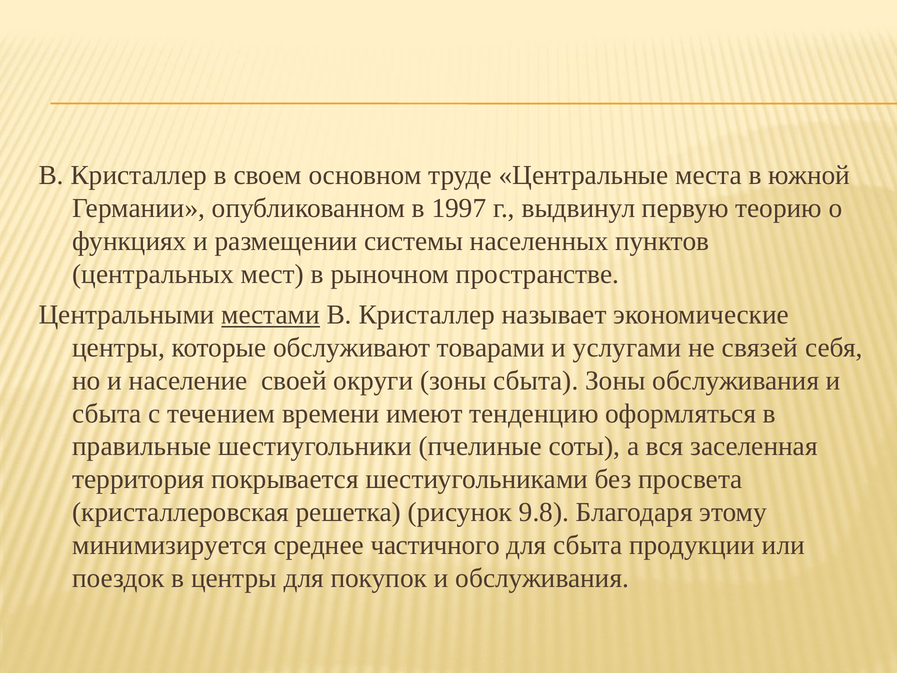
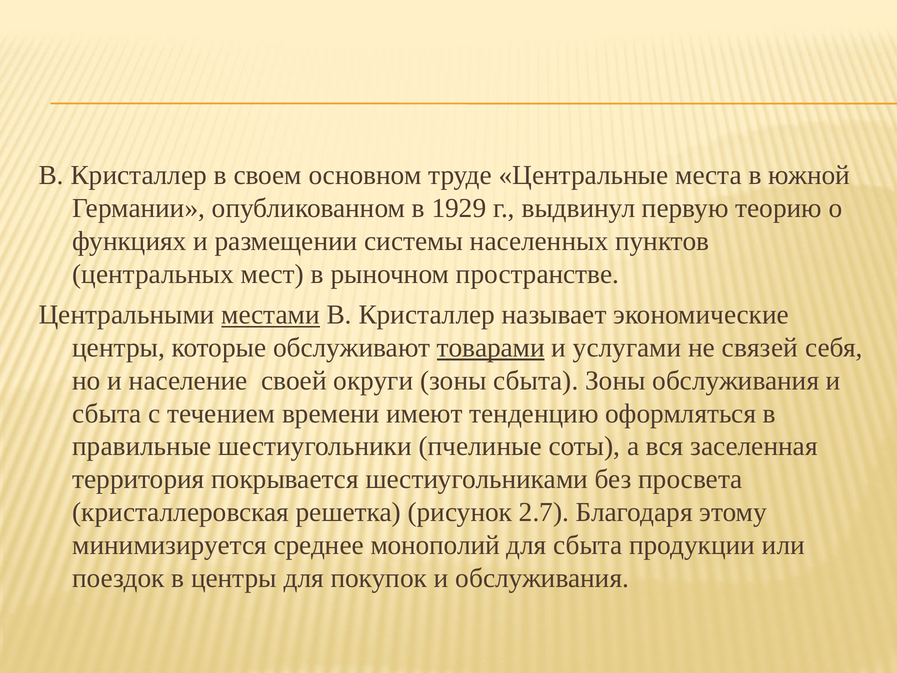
1997: 1997 -> 1929 (459, 208)
товарами underline: none -> present (491, 348)
9.8: 9.8 -> 2.7 (544, 512)
частичного: частичного -> монополий (435, 545)
